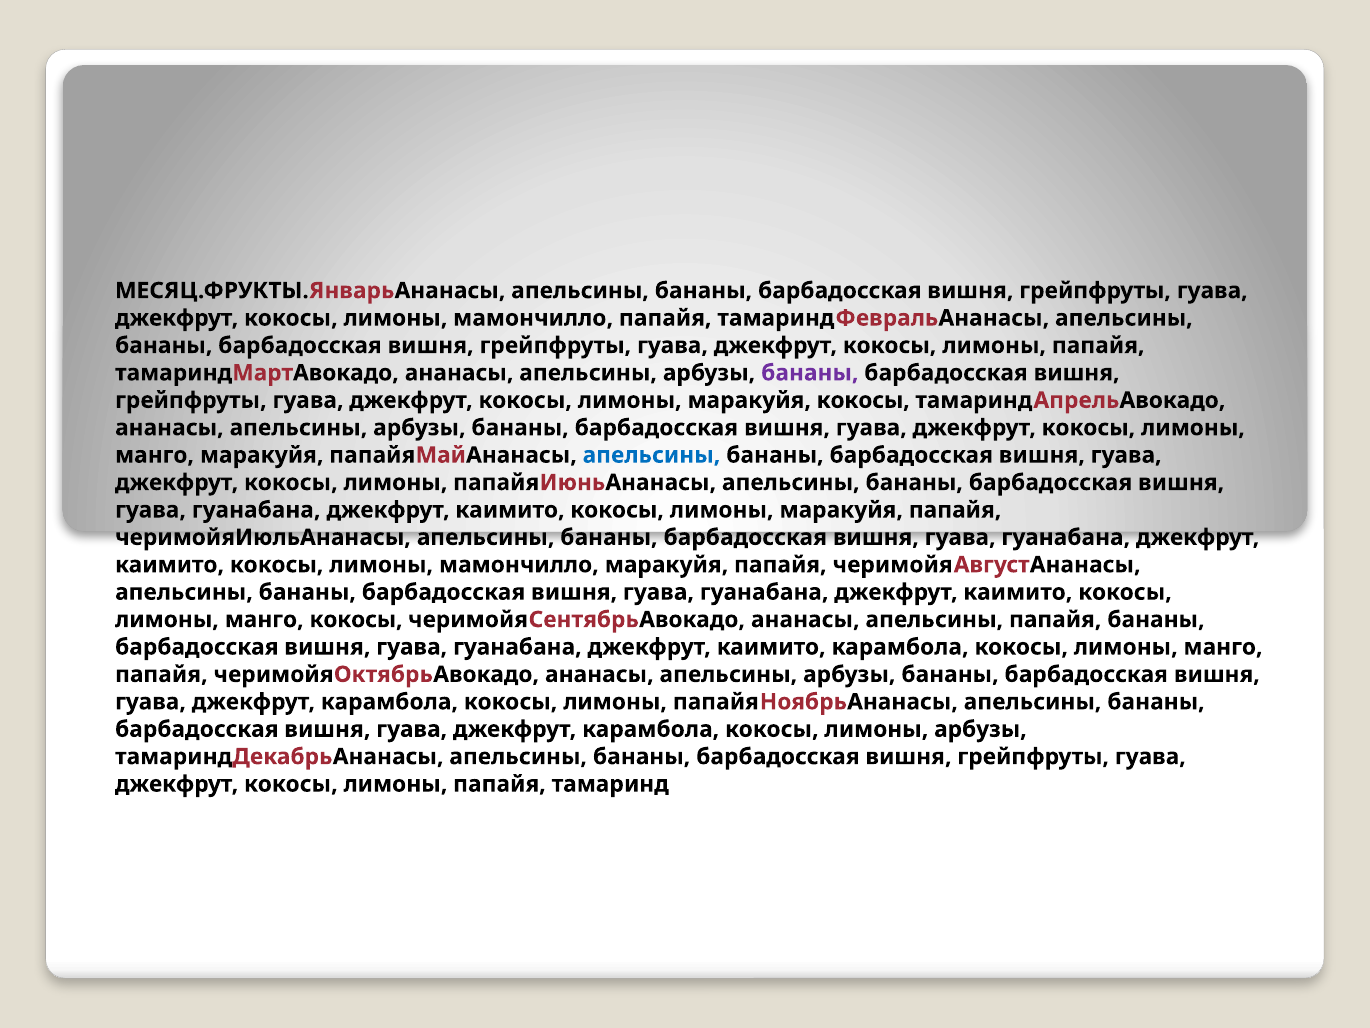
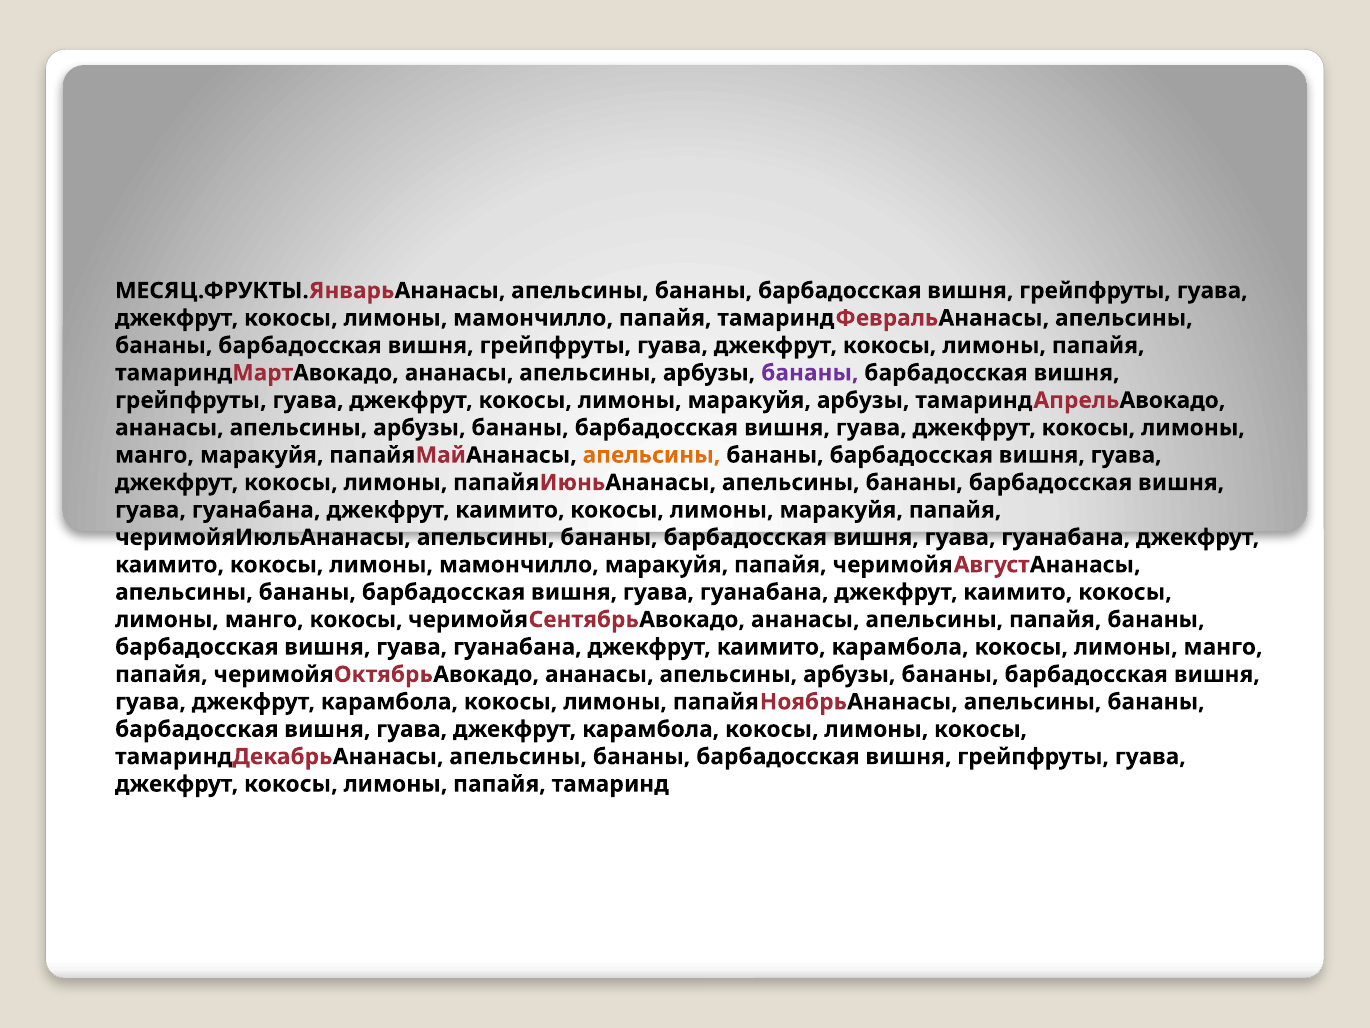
маракуйя кокосы: кокосы -> арбузы (863, 400)
апельсины colour: blue -> orange (651, 455)
лимоны арбузы: арбузы -> кокосы (980, 729)
